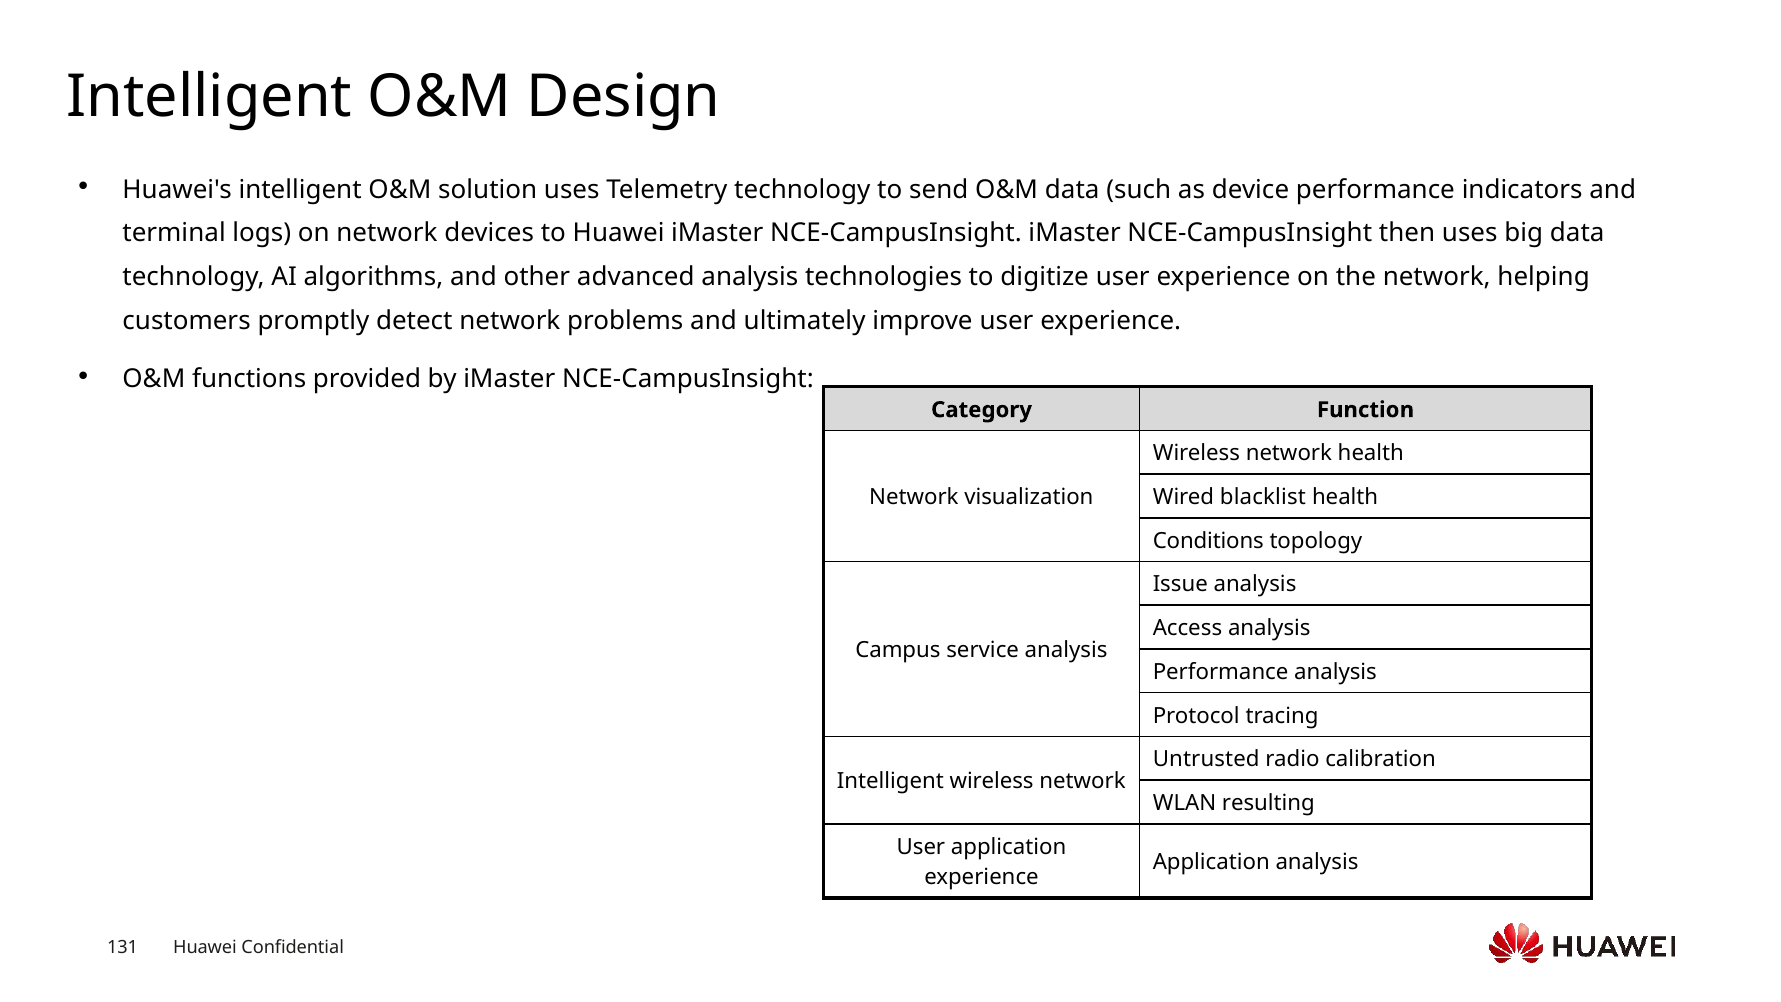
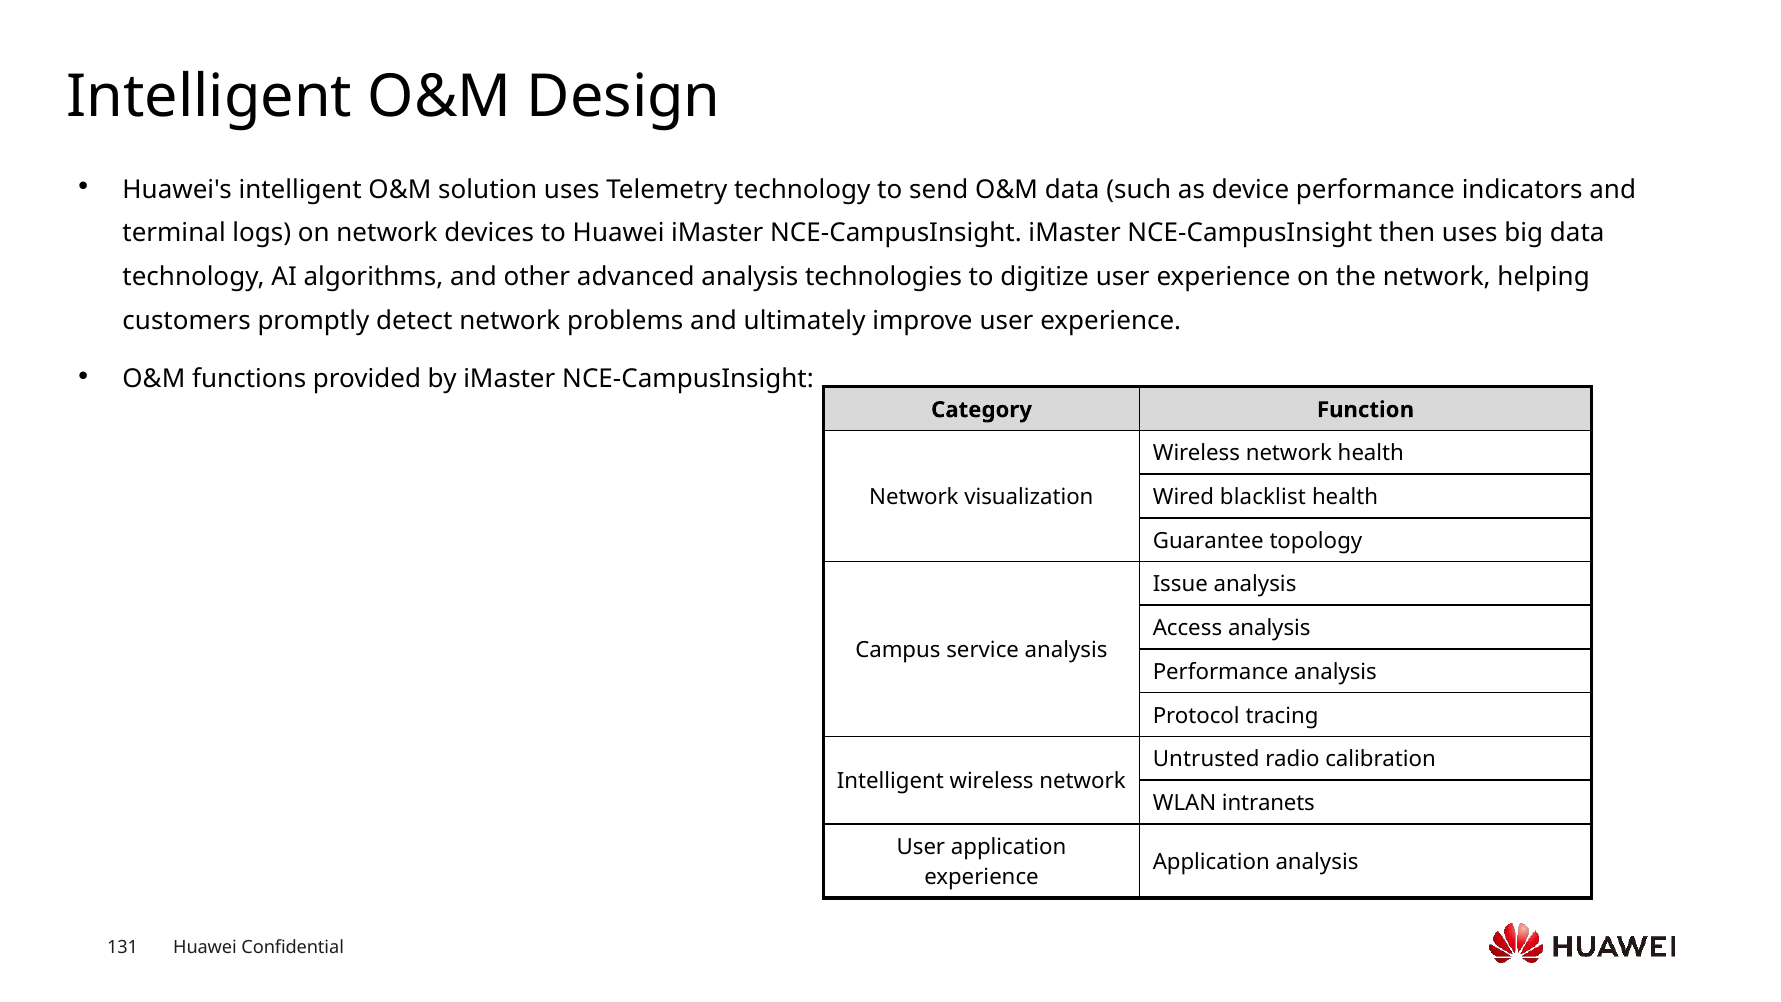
Conditions: Conditions -> Guarantee (1208, 541)
resulting: resulting -> intranets (1268, 803)
